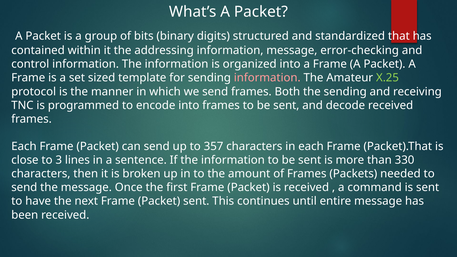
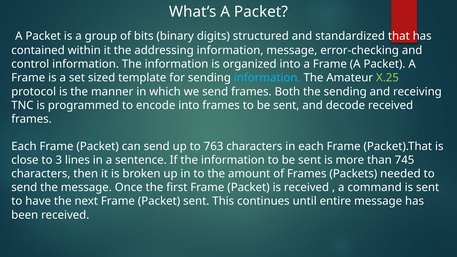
information colour: pink -> light blue (267, 78)
357: 357 -> 763 (214, 146)
330: 330 -> 745 (405, 160)
